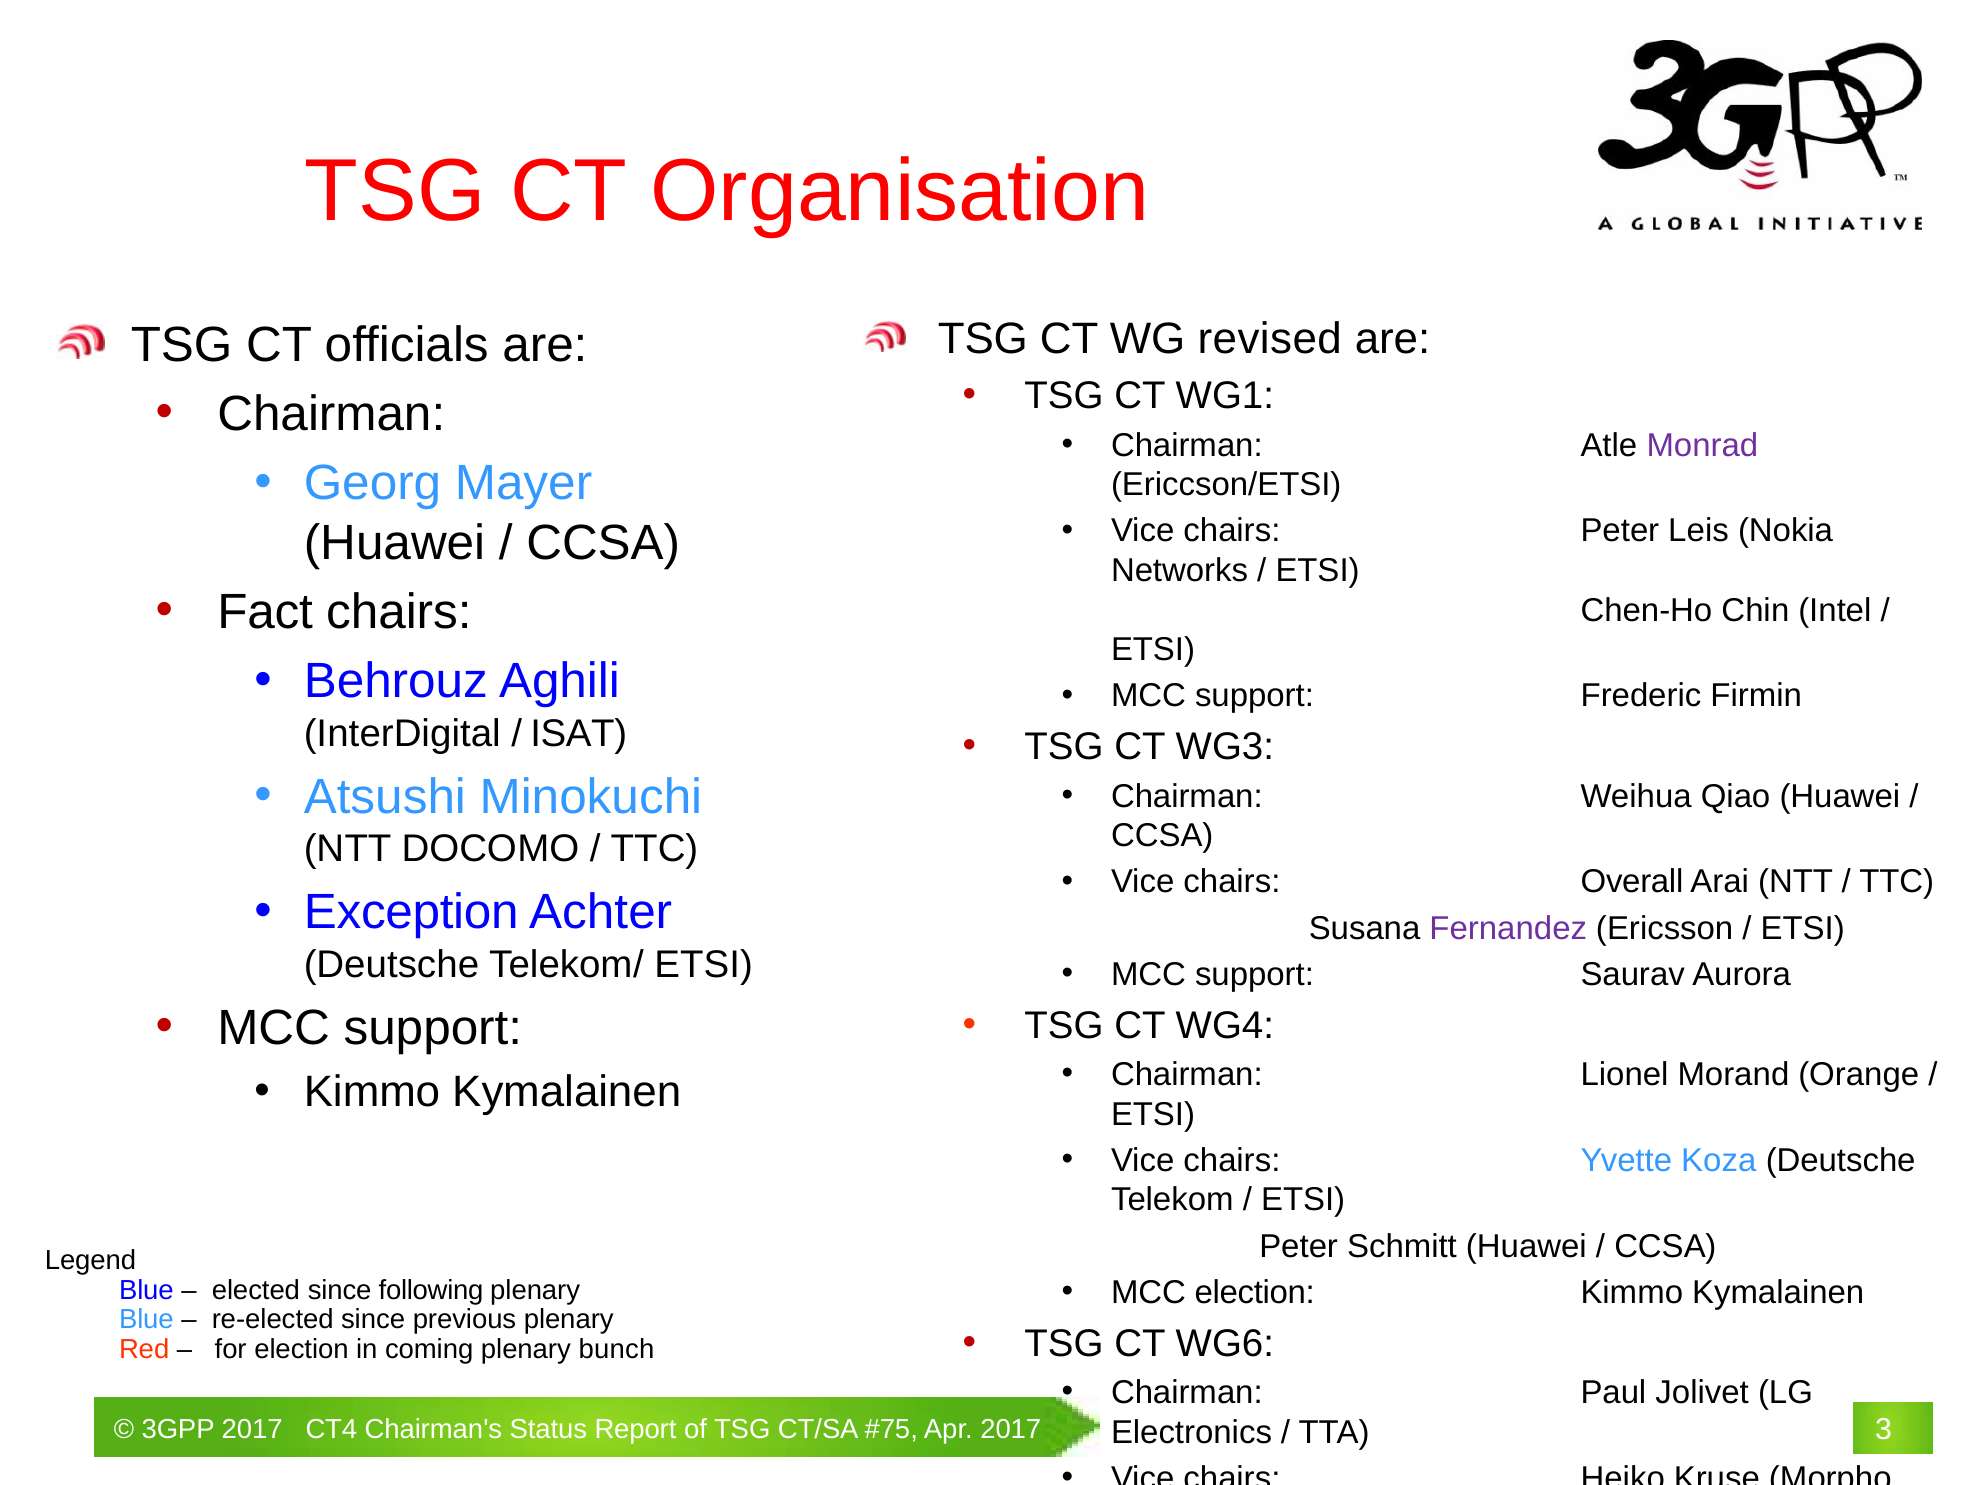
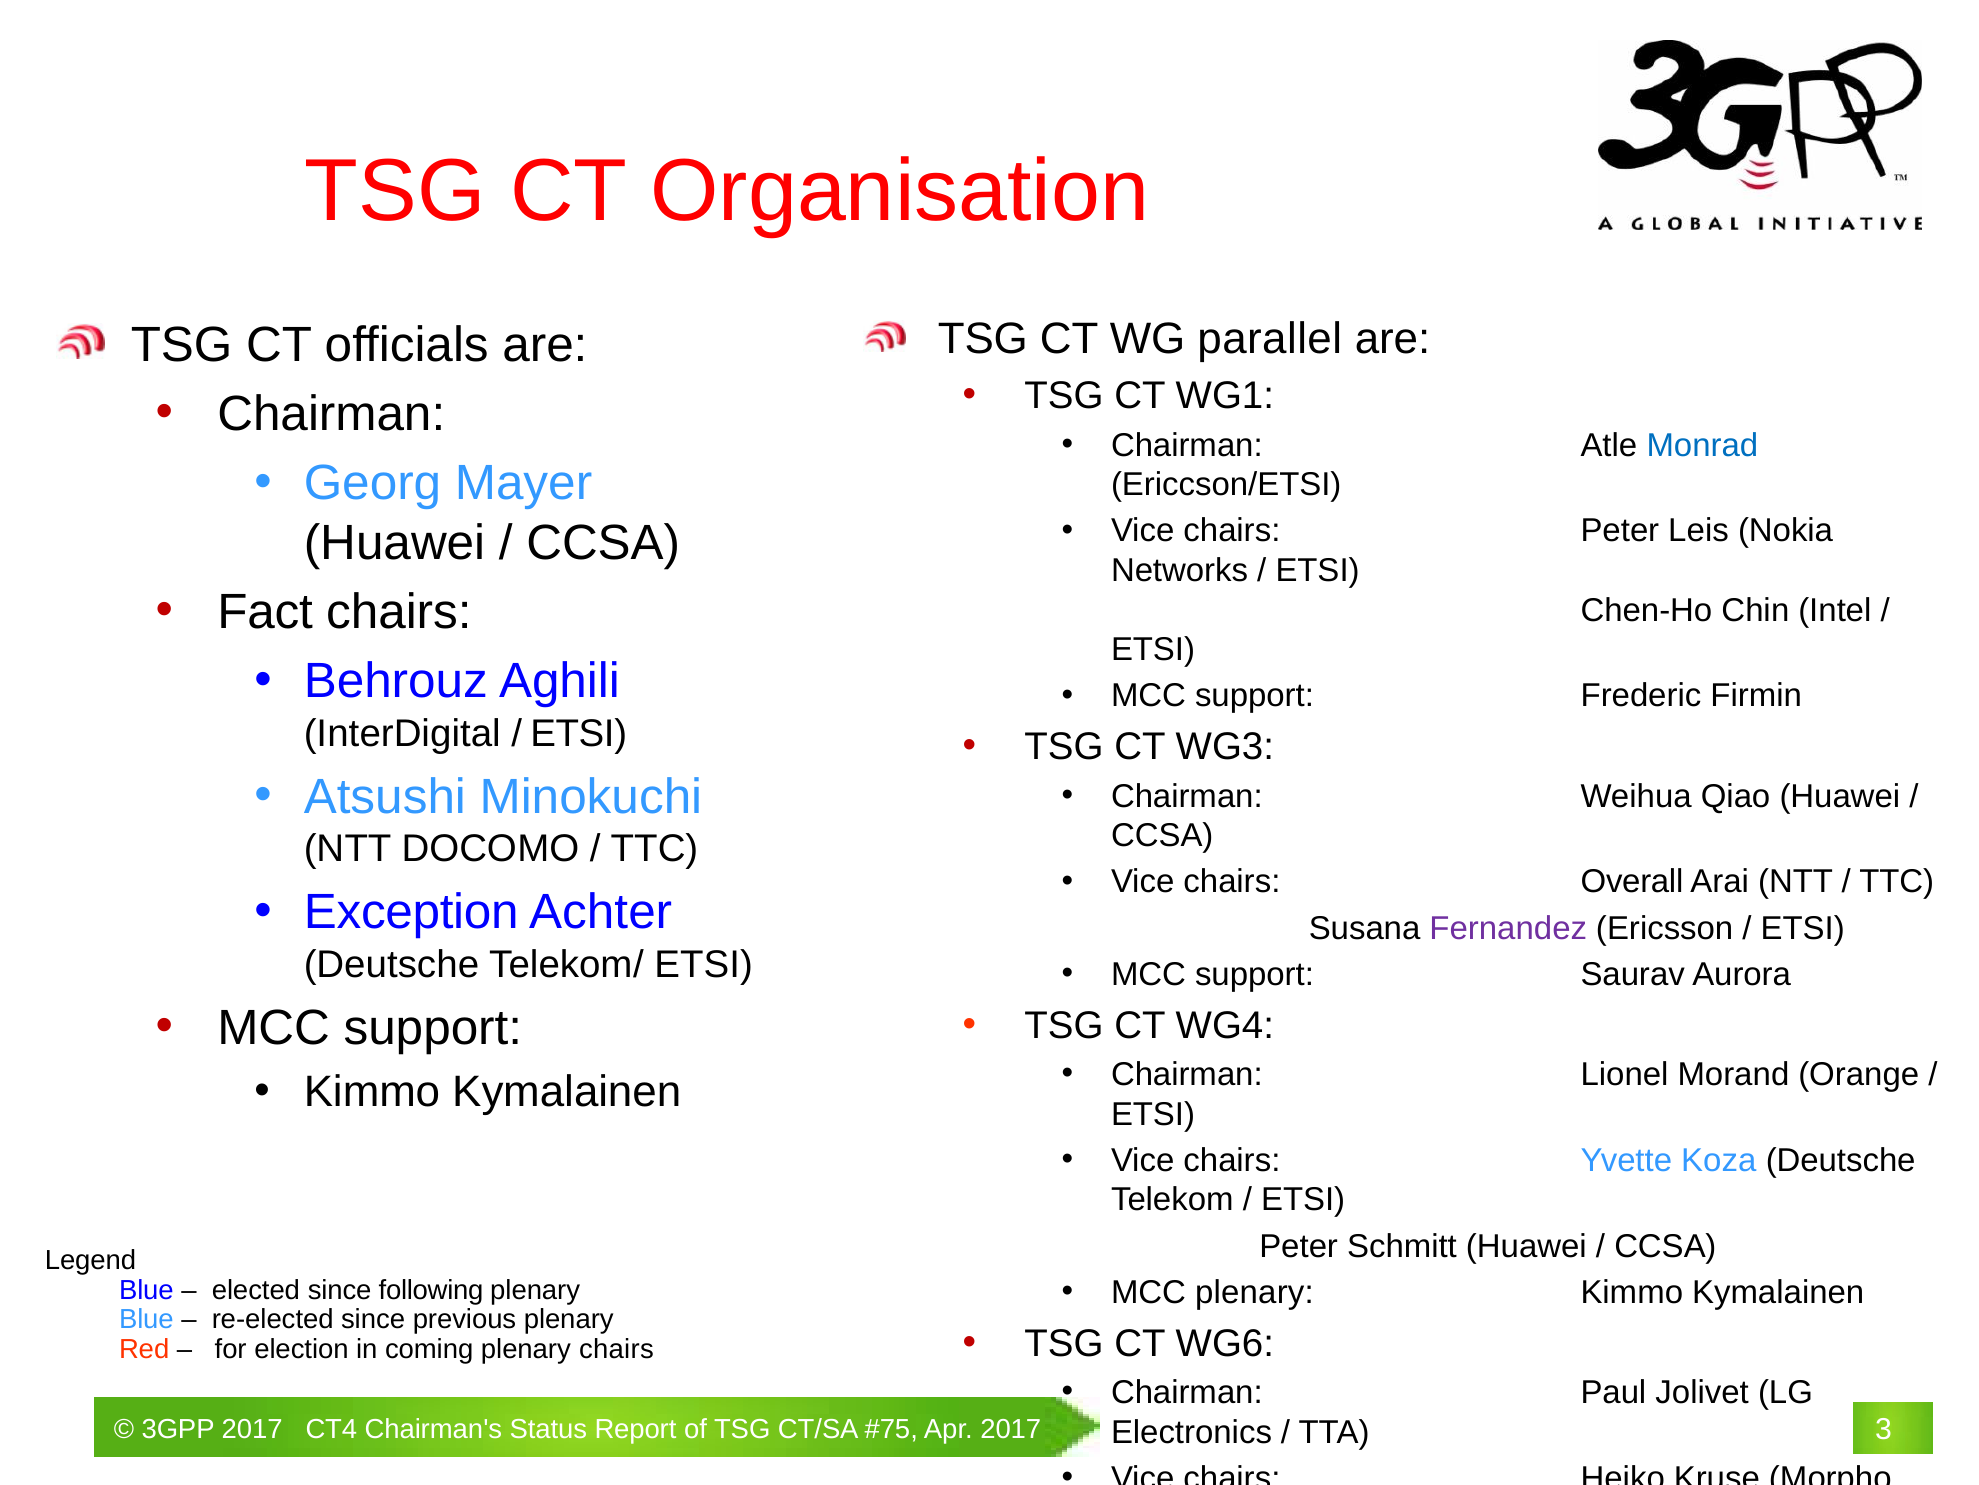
revised: revised -> parallel (1270, 339)
Monrad colour: purple -> blue (1702, 445)
ISAT: ISAT -> ETSI (579, 733)
MCC election: election -> plenary (1254, 1292)
plenary bunch: bunch -> chairs (616, 1349)
